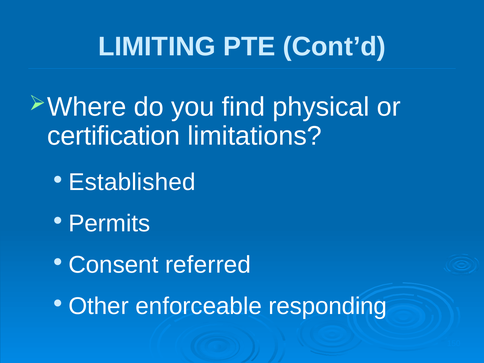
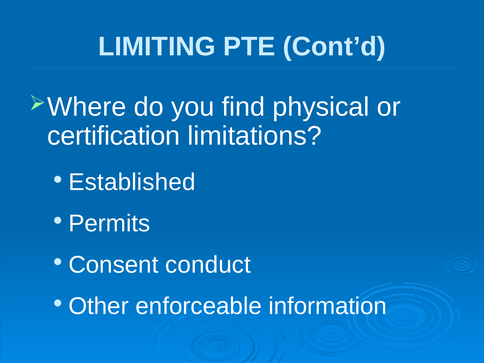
referred: referred -> conduct (208, 265)
responding: responding -> information (328, 306)
